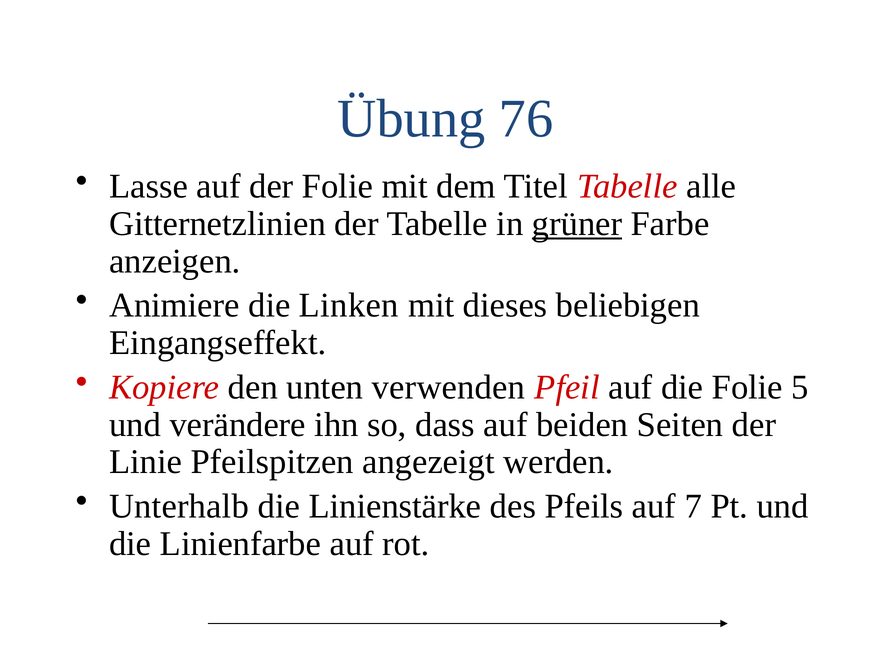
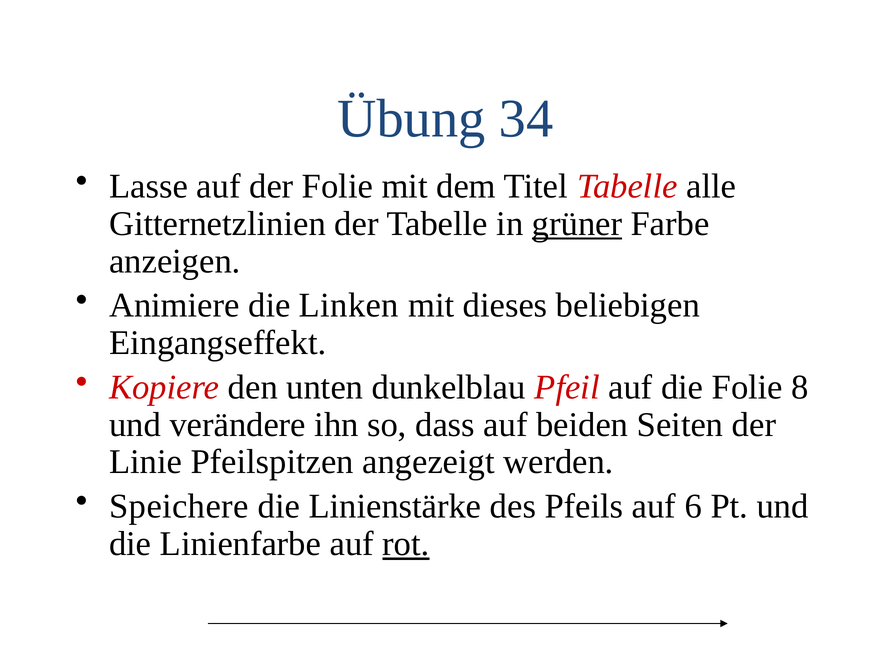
76: 76 -> 34 (526, 119)
verwenden: verwenden -> dunkelblau (449, 387)
5: 5 -> 8 (800, 387)
Unterhalb: Unterhalb -> Speichere (179, 507)
7: 7 -> 6 (693, 507)
rot underline: none -> present (406, 544)
